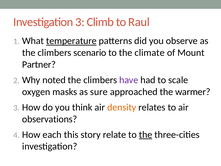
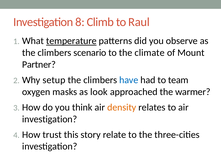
Investigation 3: 3 -> 8 (80, 22)
noted: noted -> setup (54, 80)
have colour: purple -> blue (129, 80)
scale: scale -> team (178, 80)
sure: sure -> look (99, 92)
observations: observations -> investigation (50, 119)
each: each -> trust (52, 134)
the underline: present -> none (146, 134)
